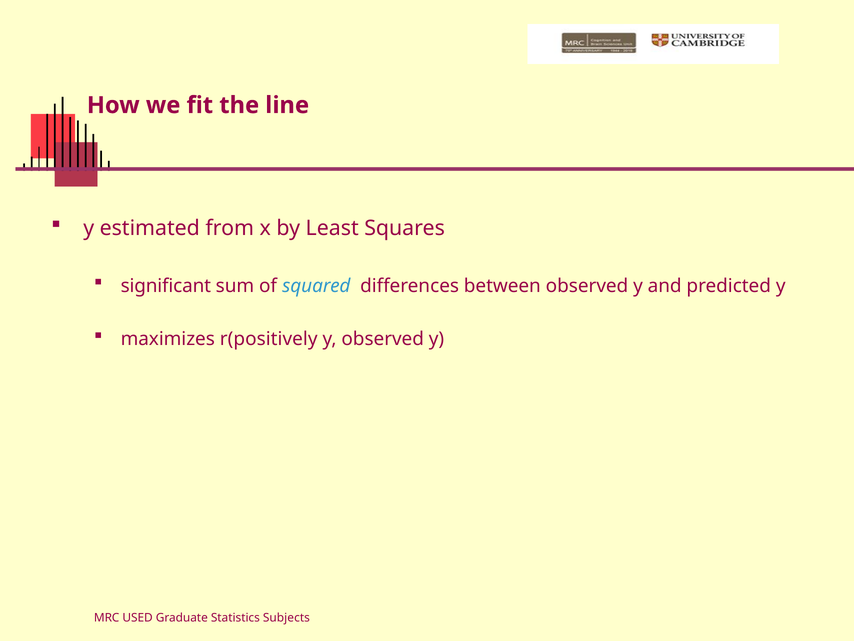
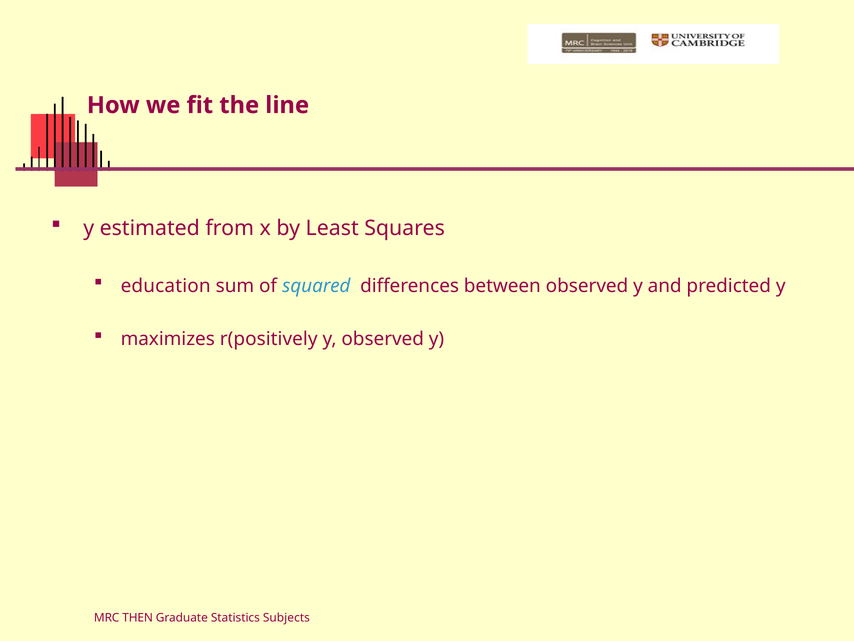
significant: significant -> education (166, 286)
USED: USED -> THEN (138, 617)
